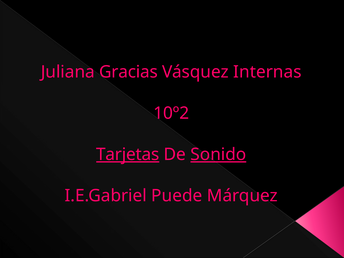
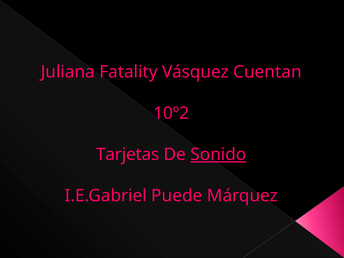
Gracias: Gracias -> Fatality (128, 72)
Internas: Internas -> Cuentan (267, 72)
Tarjetas underline: present -> none (128, 154)
